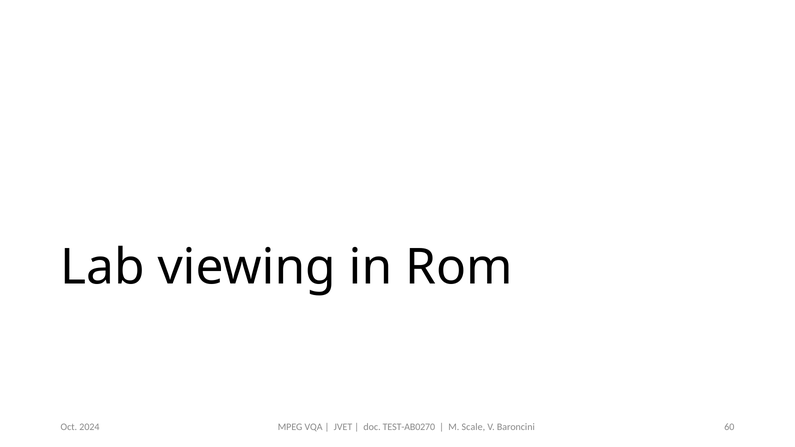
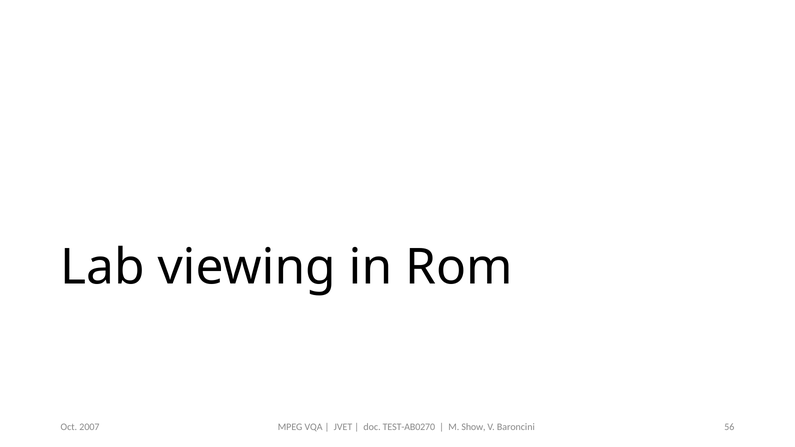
Scale: Scale -> Show (474, 427)
60: 60 -> 56 (729, 427)
2024: 2024 -> 2007 (89, 427)
